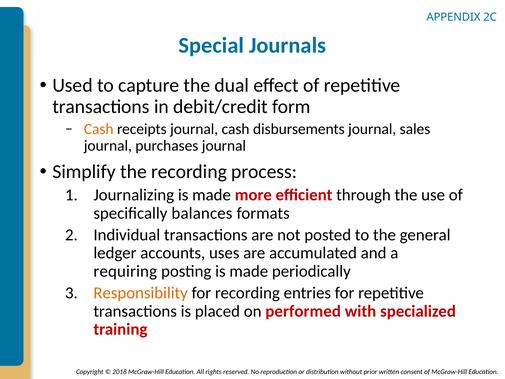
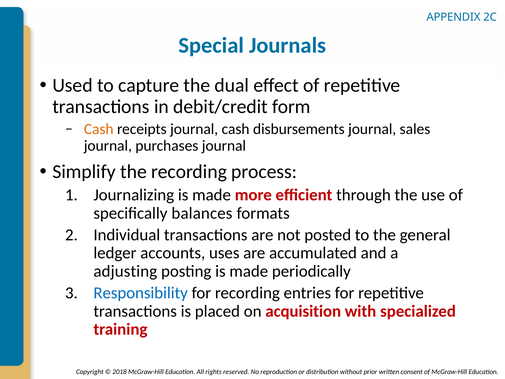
requiring: requiring -> adjusting (125, 271)
Responsibility colour: orange -> blue (141, 293)
performed: performed -> acquisition (303, 311)
